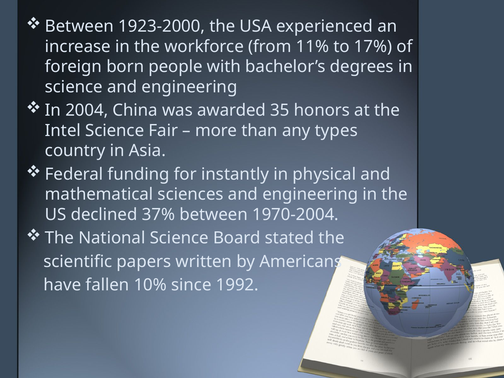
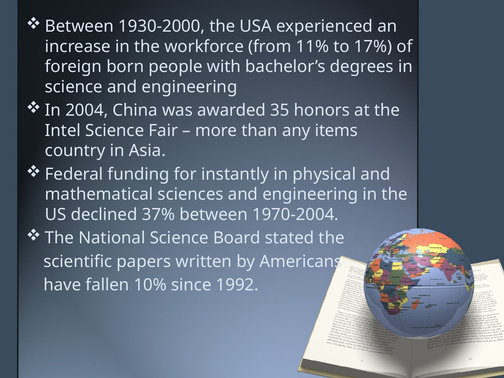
1923-2000: 1923-2000 -> 1930-2000 (162, 26)
types: types -> items (336, 131)
